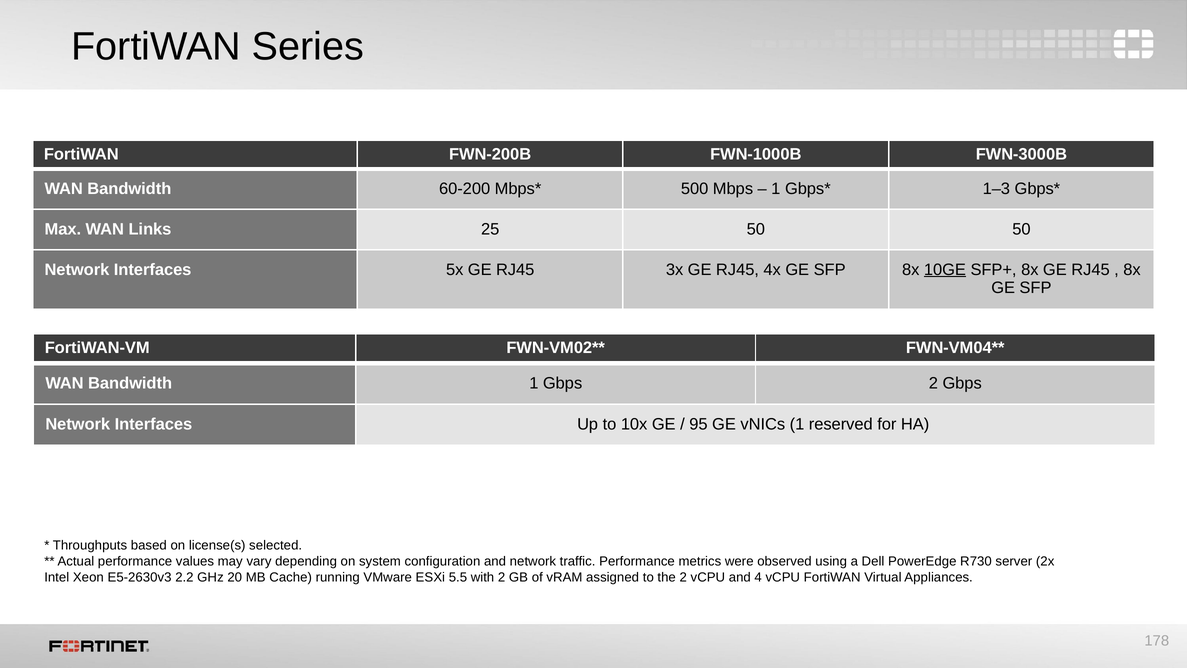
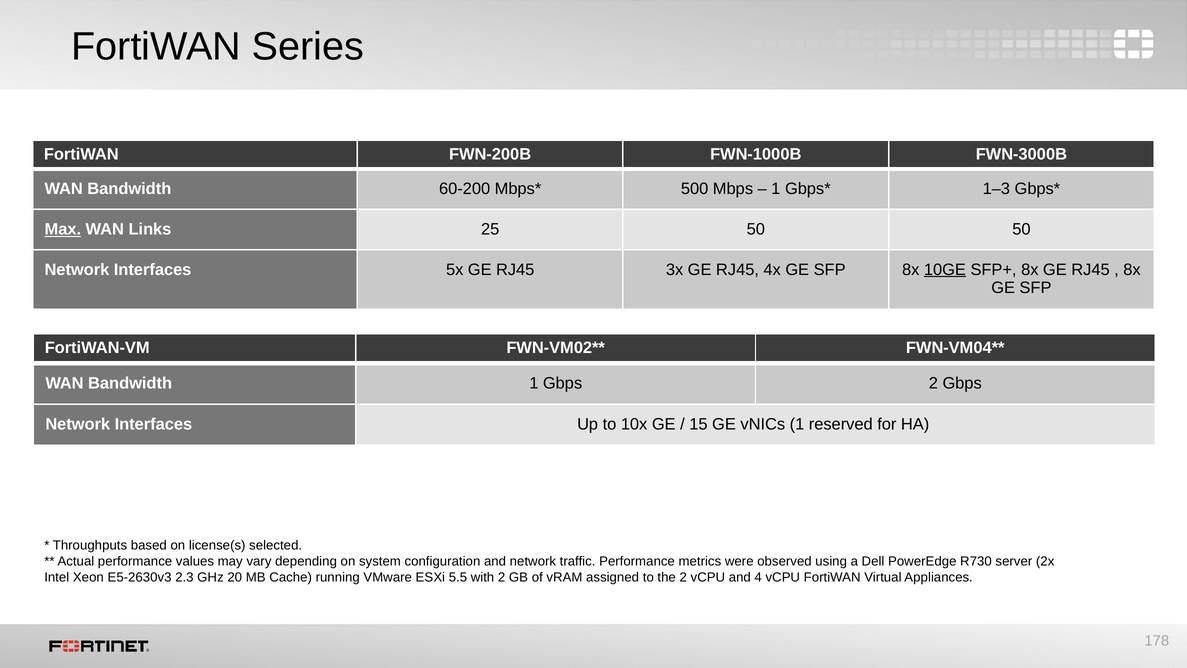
Max underline: none -> present (63, 229)
95: 95 -> 15 (698, 424)
2.2: 2.2 -> 2.3 (184, 577)
